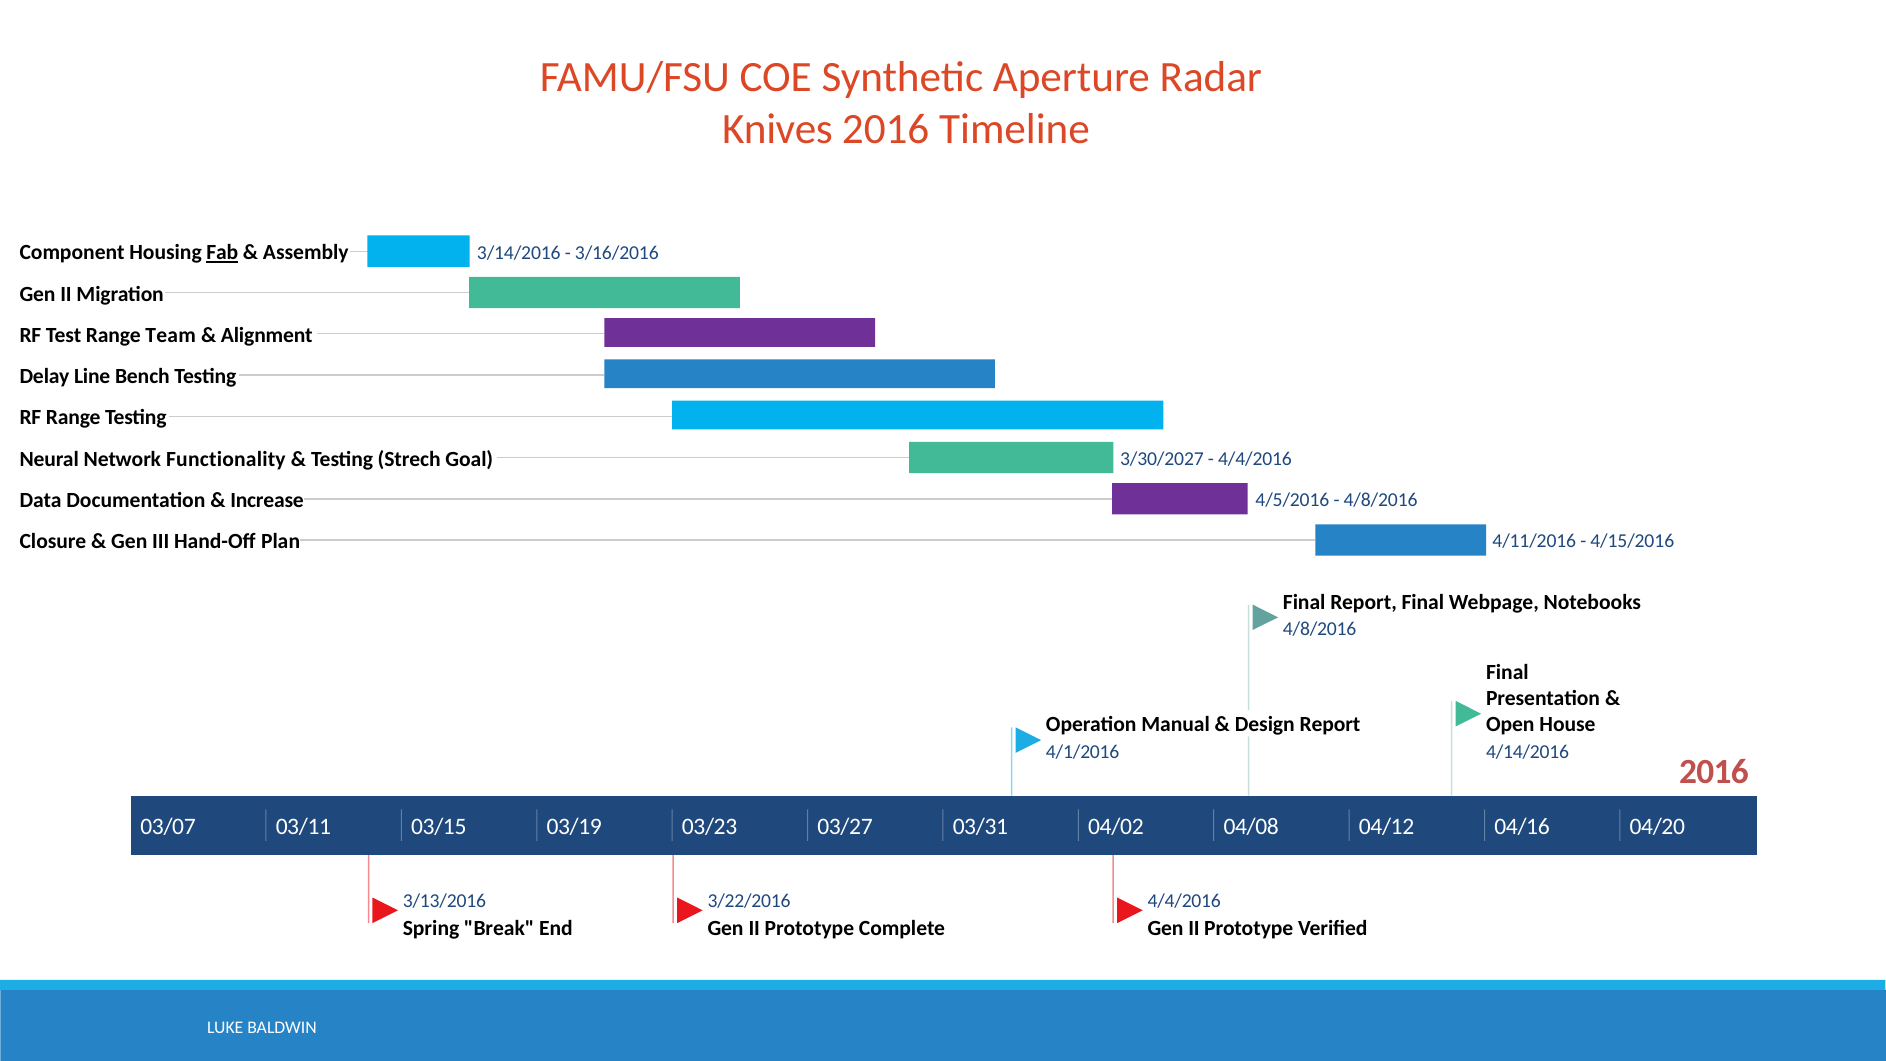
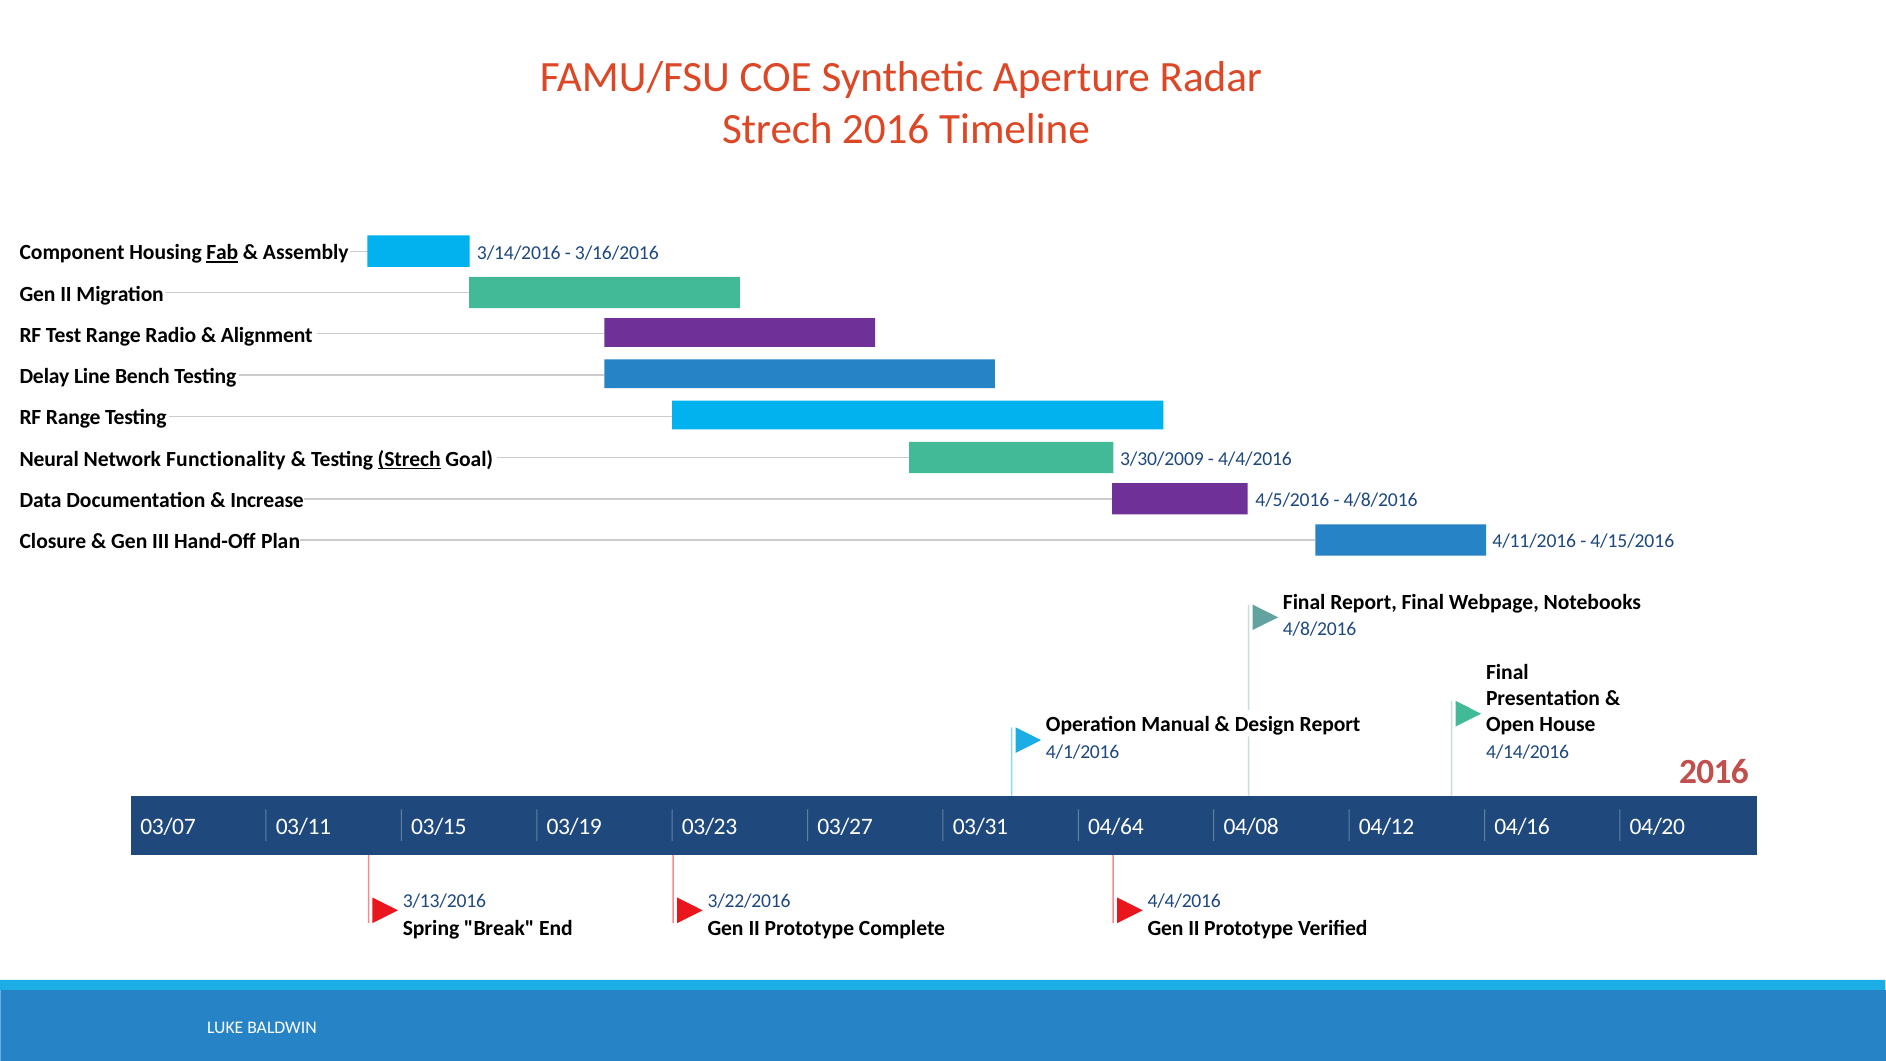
Knives: Knives -> Strech (777, 129)
Team: Team -> Radio (171, 335)
Strech underline: none -> present (409, 459)
3/30/2027: 3/30/2027 -> 3/30/2009 (1162, 459)
04/02: 04/02 -> 04/64 (1116, 827)
